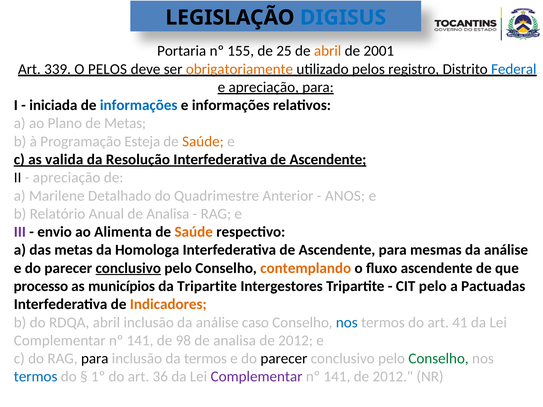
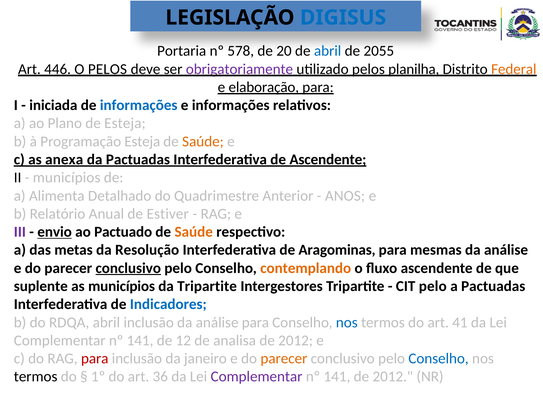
155: 155 -> 578 (241, 51)
25: 25 -> 20 (284, 51)
abril colour: orange -> blue (328, 51)
2001: 2001 -> 2055 (379, 51)
339: 339 -> 446 (58, 69)
obrigatoriamente colour: orange -> purple (239, 69)
registro: registro -> planilha (414, 69)
Federal colour: blue -> orange (514, 69)
e apreciação: apreciação -> elaboração (264, 87)
de Metas: Metas -> Esteja (125, 123)
valida: valida -> anexa (64, 160)
da Resolução: Resolução -> Pactuadas (138, 160)
apreciação: apreciação -> municípios (67, 178)
Marilene: Marilene -> Alimenta (57, 196)
Anual de Analisa: Analisa -> Estiver (168, 214)
envio underline: none -> present (55, 232)
Alimenta: Alimenta -> Pactuado (123, 232)
Homologa: Homologa -> Resolução (147, 250)
Ascendente: Ascendente -> Aragominas (337, 250)
processo: processo -> suplente (41, 286)
Indicadores colour: orange -> blue (168, 304)
análise caso: caso -> para (255, 323)
98: 98 -> 12 (183, 341)
para colour: black -> red (95, 359)
da termos: termos -> janeiro (205, 359)
parecer colour: black -> orange (284, 359)
Conselho colour: green -> blue (439, 359)
termos colour: blue -> black (36, 377)
